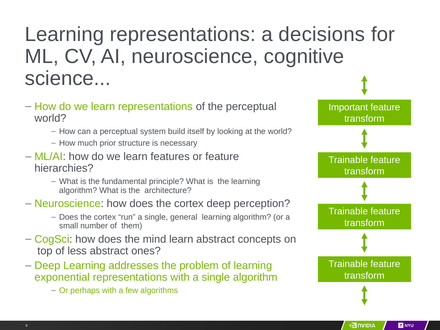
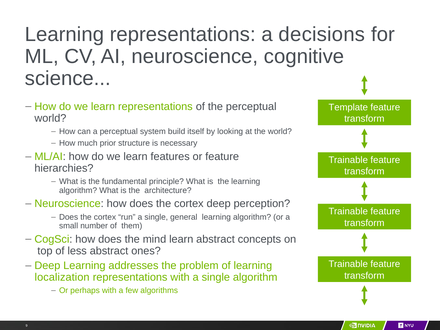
Important: Important -> Template (348, 107)
exponential: exponential -> localization (62, 277)
